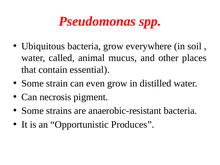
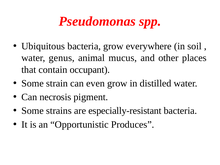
called: called -> genus (62, 58)
essential: essential -> occupant (90, 70)
anaerobic-resistant: anaerobic-resistant -> especially-resistant (125, 111)
